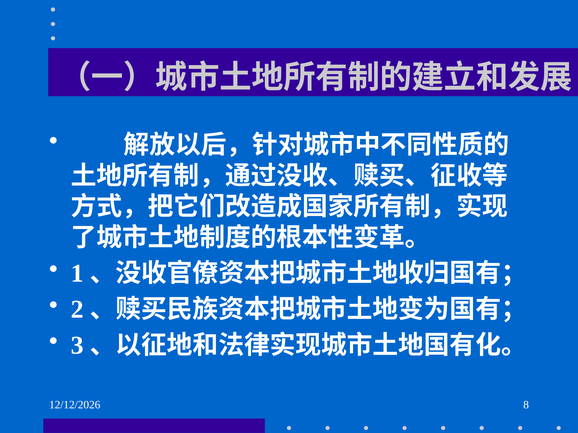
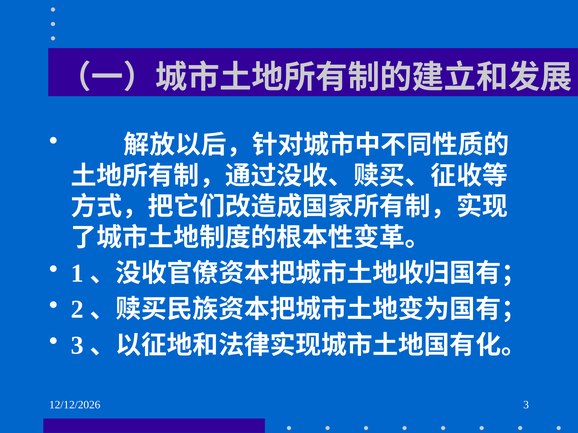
8: 8 -> 3 (526, 405)
